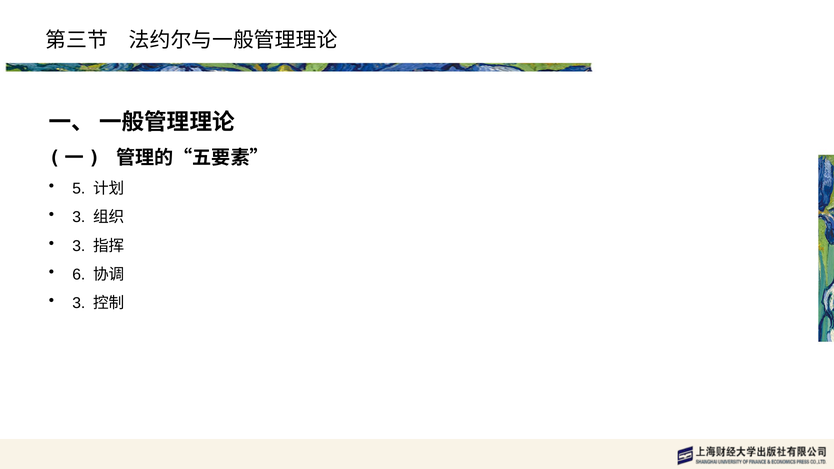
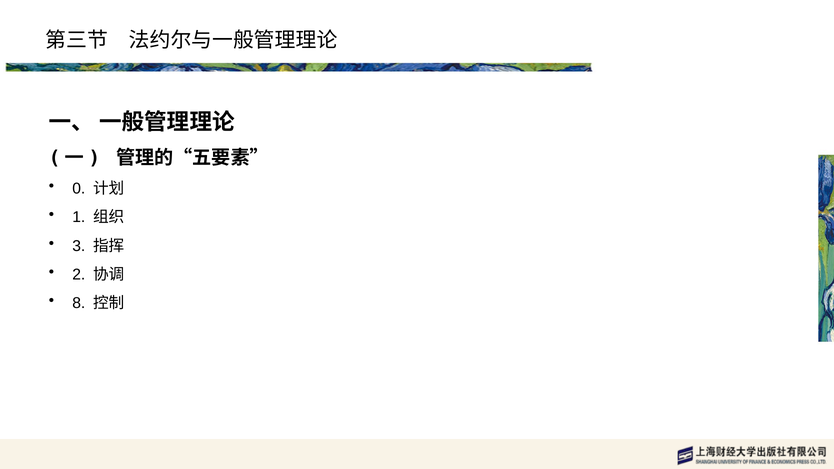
5: 5 -> 0 (79, 189)
3: 3 -> 1 (79, 217)
6: 6 -> 2 (79, 275)
3: 3 -> 8 (79, 303)
